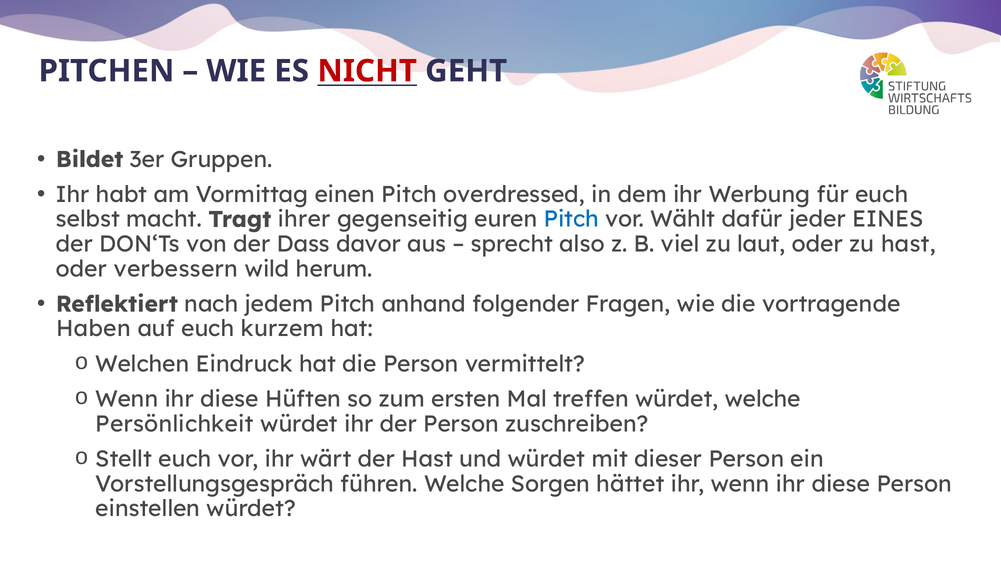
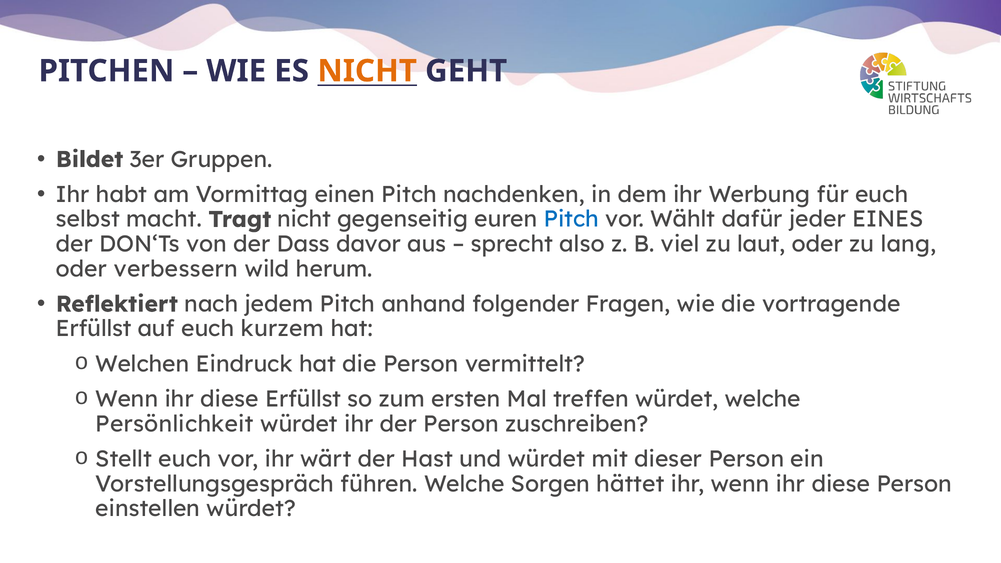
NICHT colour: red -> orange (367, 71)
overdressed: overdressed -> nachdenken (514, 195)
Tragt ihrer: ihrer -> nicht (304, 219)
zu hast: hast -> lang (909, 244)
Haben: Haben -> Erfüllst (94, 329)
diese Hüften: Hüften -> Erfüllst (303, 399)
